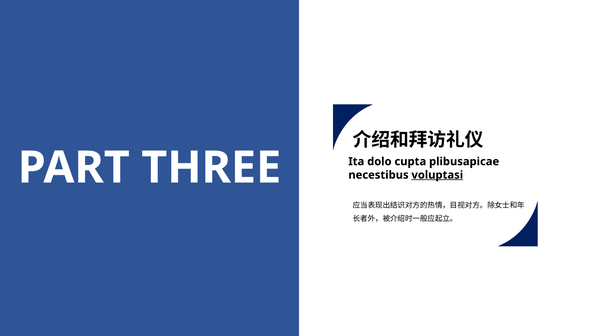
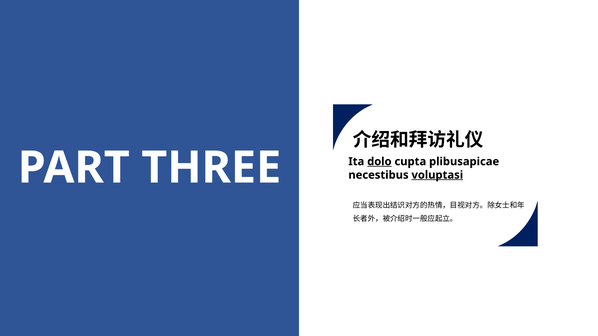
dolo underline: none -> present (379, 162)
